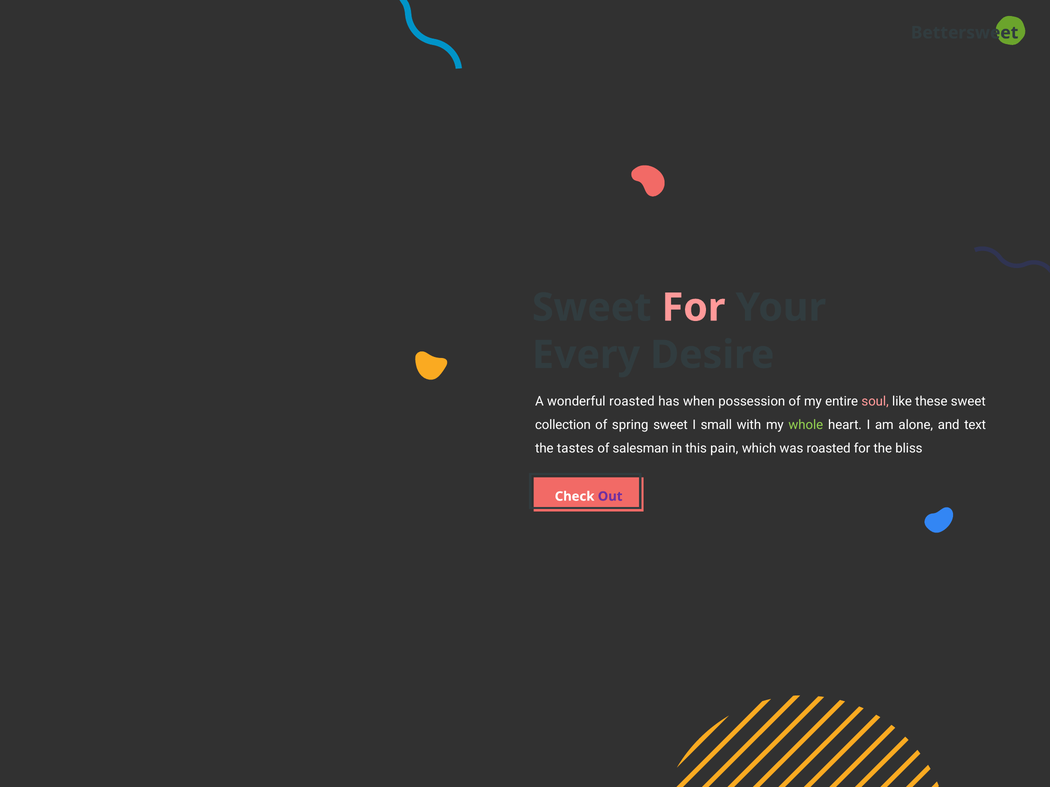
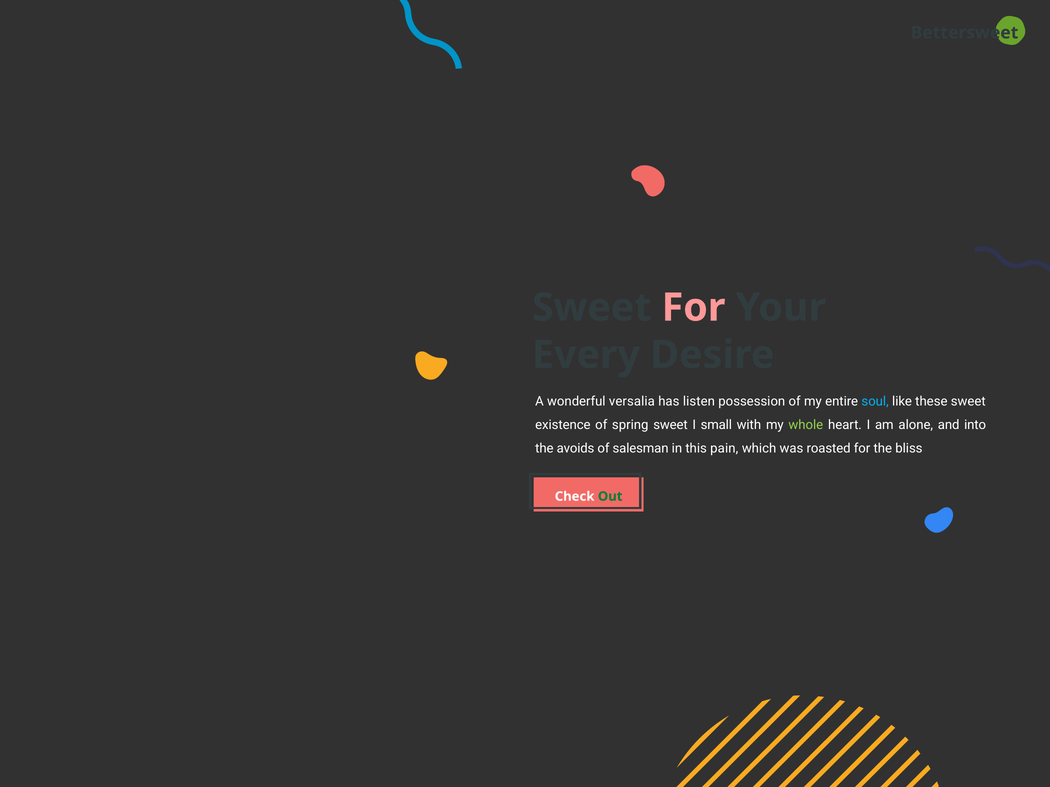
wonderful roasted: roasted -> versalia (632, 402)
when: when -> listen (699, 402)
soul colour: pink -> light blue (875, 402)
collection: collection -> existence (563, 425)
text: text -> into (975, 425)
tastes: tastes -> avoids (576, 449)
Out colour: purple -> green (610, 497)
